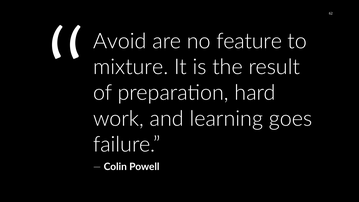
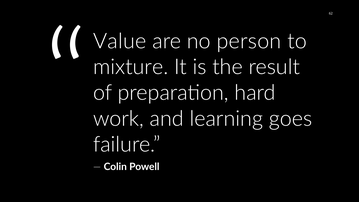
Avoid: Avoid -> Value (120, 41)
feature: feature -> person (249, 41)
